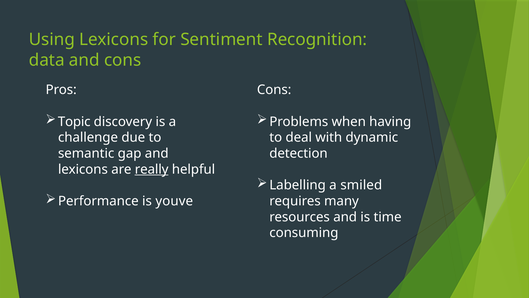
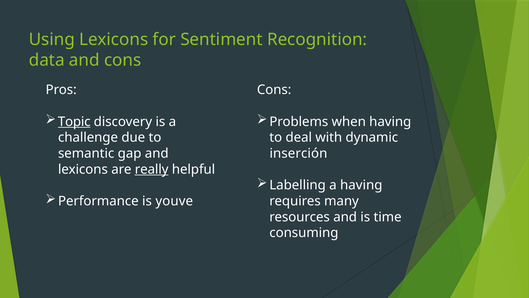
Topic underline: none -> present (74, 121)
detection: detection -> inserción (298, 153)
a smiled: smiled -> having (361, 185)
